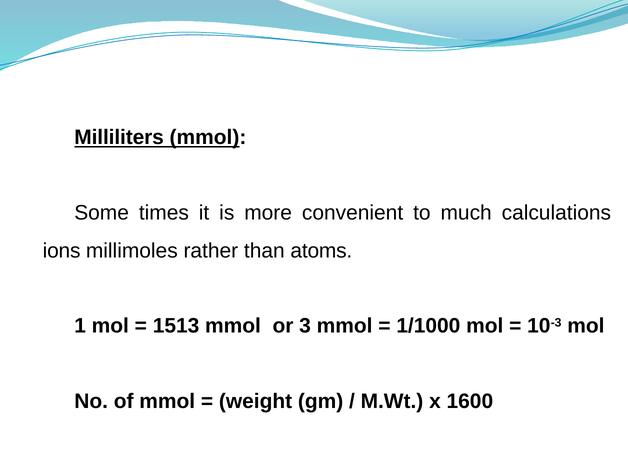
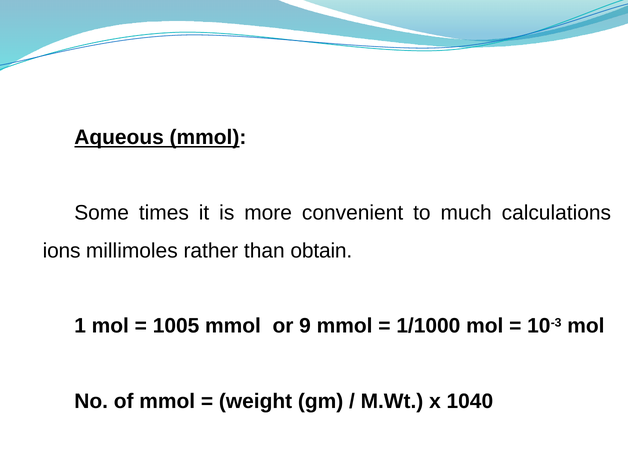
Milliliters: Milliliters -> Aqueous (119, 138)
atoms: atoms -> obtain (321, 251)
1513: 1513 -> 1005 (176, 326)
3: 3 -> 9 (305, 326)
1600: 1600 -> 1040 (470, 401)
